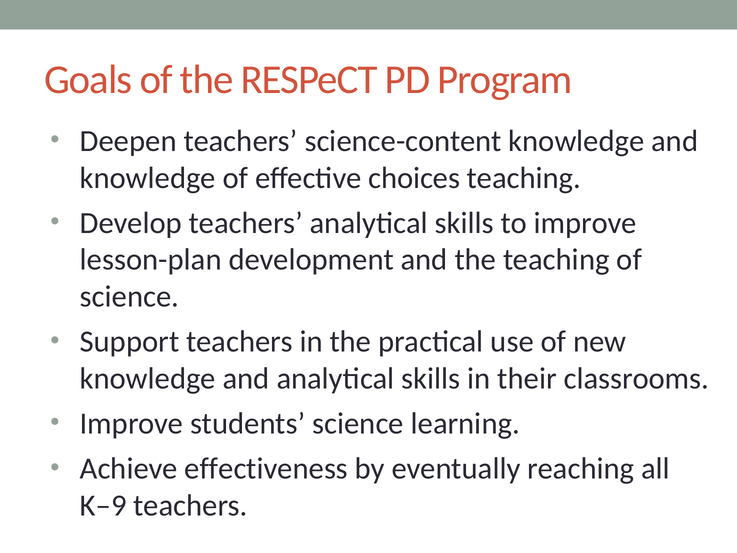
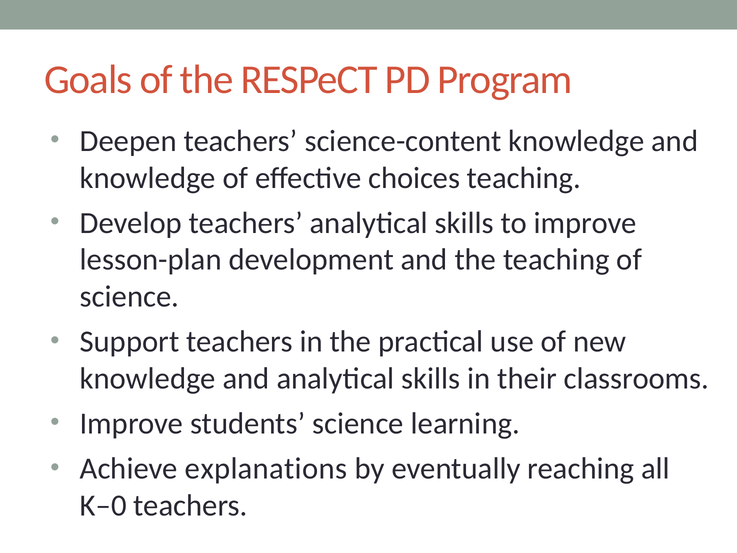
effectiveness: effectiveness -> explanations (266, 468)
K–9: K–9 -> K–0 (103, 505)
